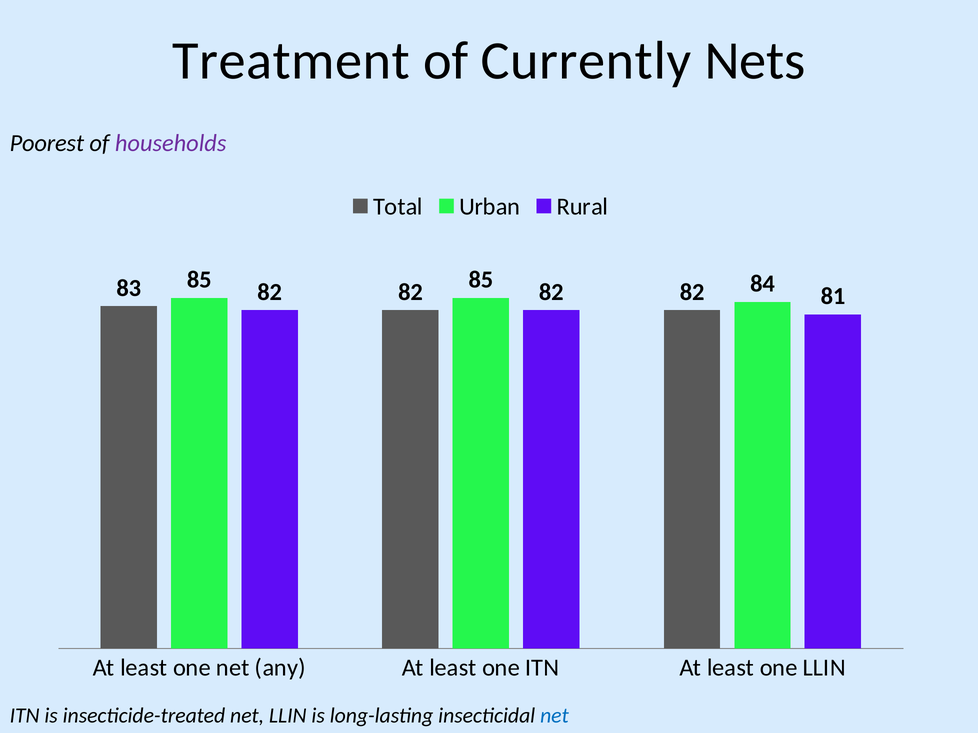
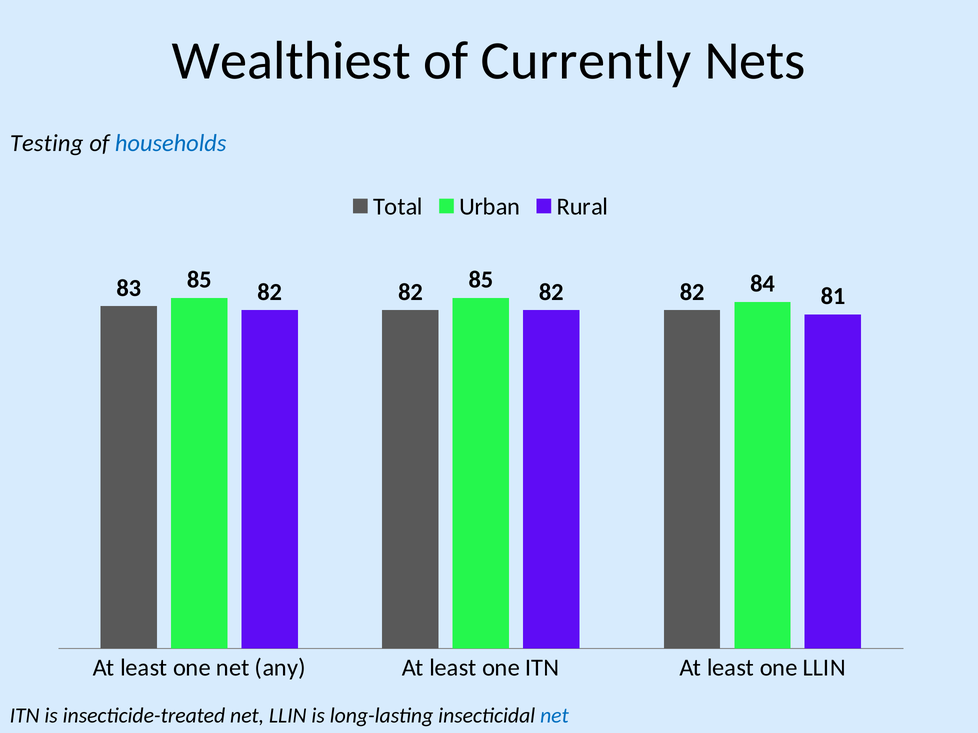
Treatment: Treatment -> Wealthiest (291, 61)
Poorest: Poorest -> Testing (47, 143)
households colour: purple -> blue (171, 143)
